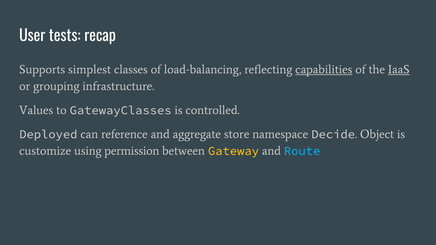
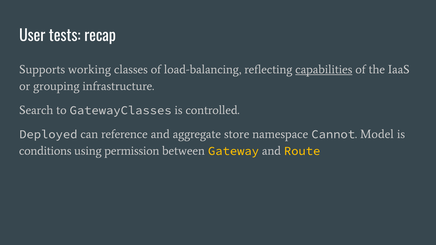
simplest: simplest -> working (90, 70)
IaaS underline: present -> none (399, 70)
Values: Values -> Search (36, 110)
Decide: Decide -> Cannot (333, 134)
Object: Object -> Model (377, 134)
customize: customize -> conditions (45, 151)
Route colour: light blue -> yellow (302, 151)
